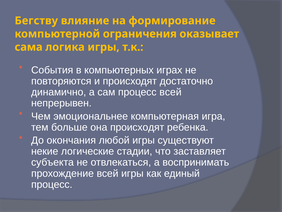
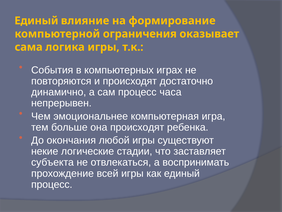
Бегству: Бегству -> Единый (36, 21)
процесс всей: всей -> часа (170, 92)
